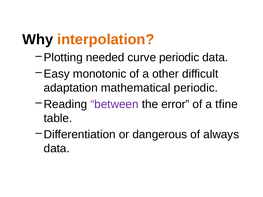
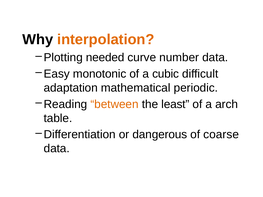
curve periodic: periodic -> number (179, 58)
other: other -> cubic (166, 74)
between colour: purple -> orange (115, 104)
error: error -> least (175, 104)
tfine: tfine -> arch (227, 104)
always: always -> coarse (221, 135)
